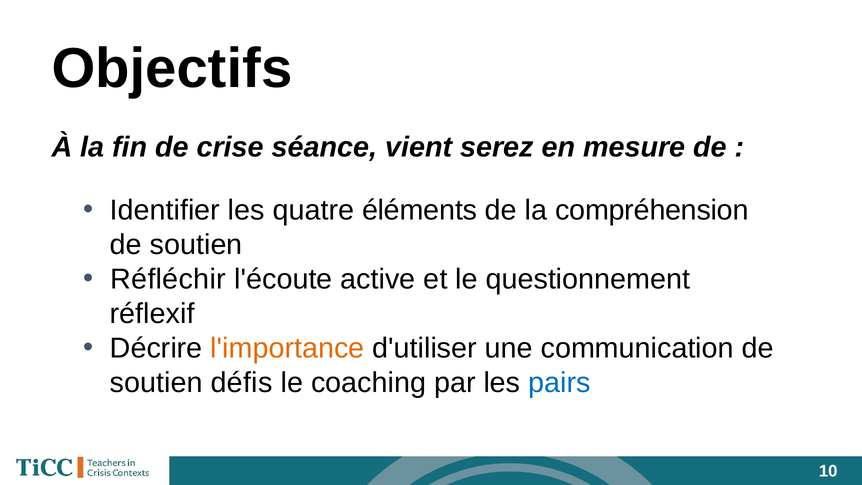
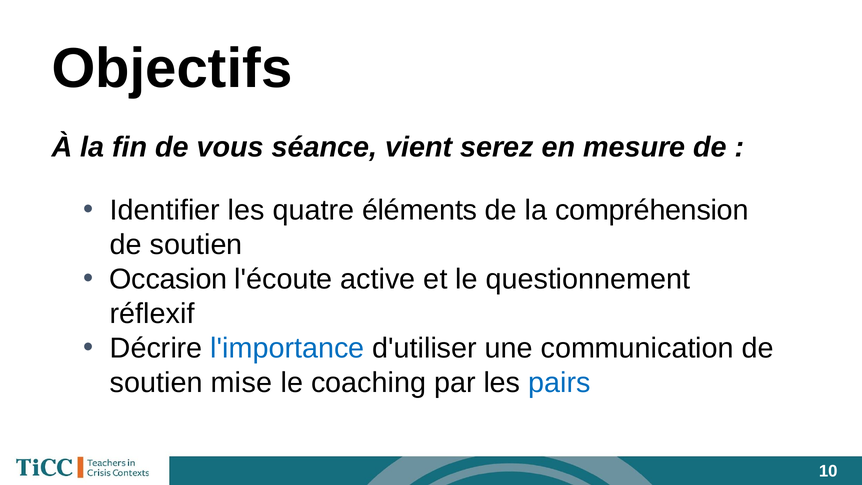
crise: crise -> vous (230, 147)
Réfléchir: Réfléchir -> Occasion (168, 279)
l'importance colour: orange -> blue (287, 348)
défis: défis -> mise (242, 383)
